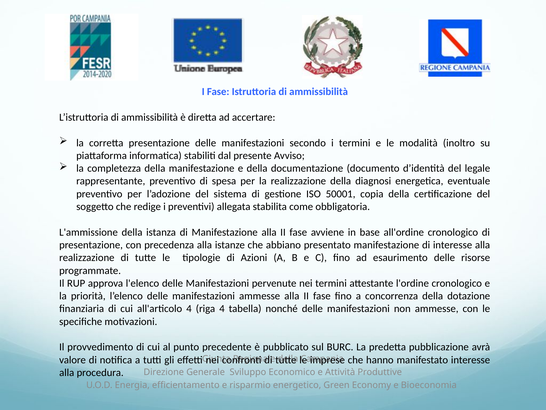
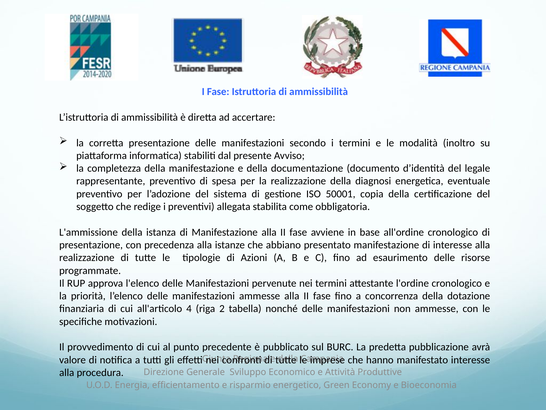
riga 4: 4 -> 2 (222, 308)
